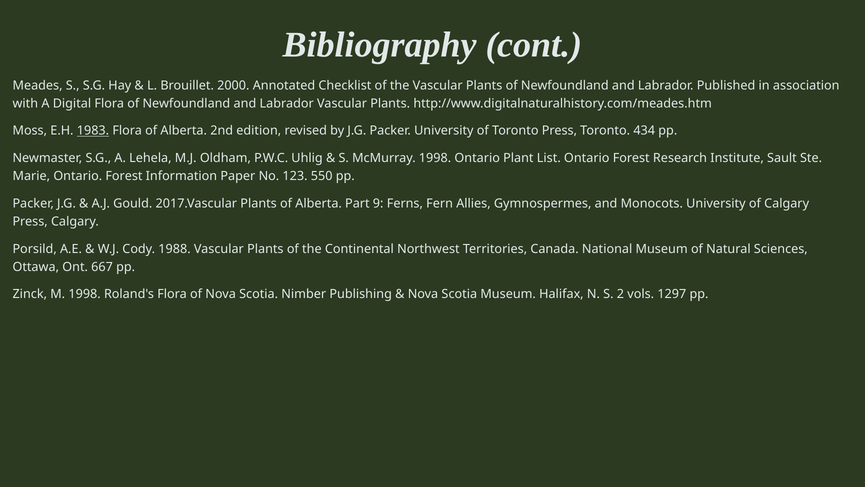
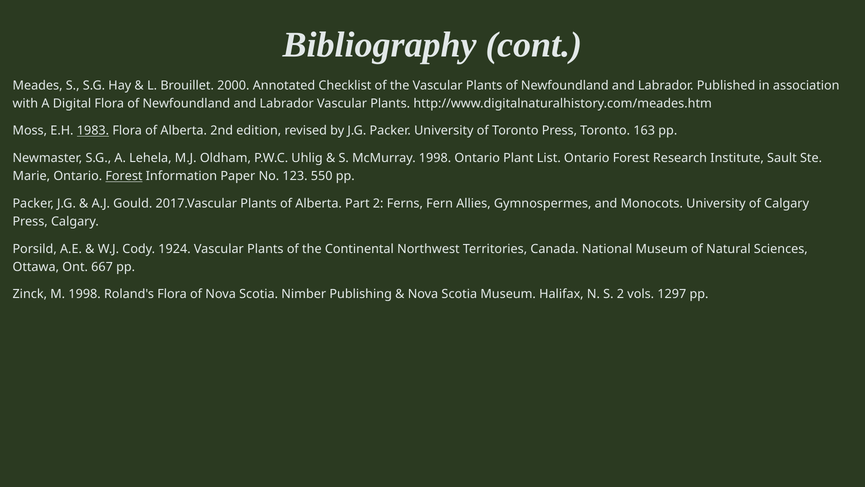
434: 434 -> 163 (644, 131)
Forest underline: none -> present (124, 176)
Part 9: 9 -> 2 (378, 203)
1988: 1988 -> 1924 (175, 249)
